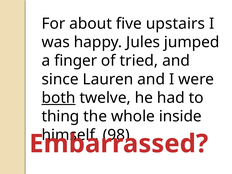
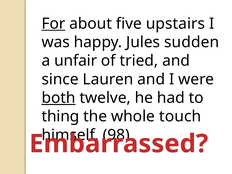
For underline: none -> present (53, 24)
jumped: jumped -> sudden (192, 42)
finger: finger -> unfair (76, 61)
inside: inside -> touch (180, 116)
